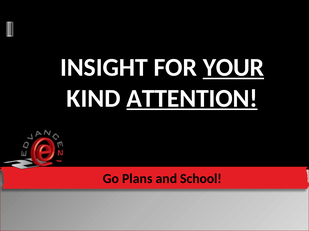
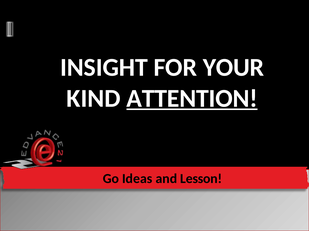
YOUR underline: present -> none (234, 68)
Plans: Plans -> Ideas (137, 179)
School: School -> Lesson (201, 179)
